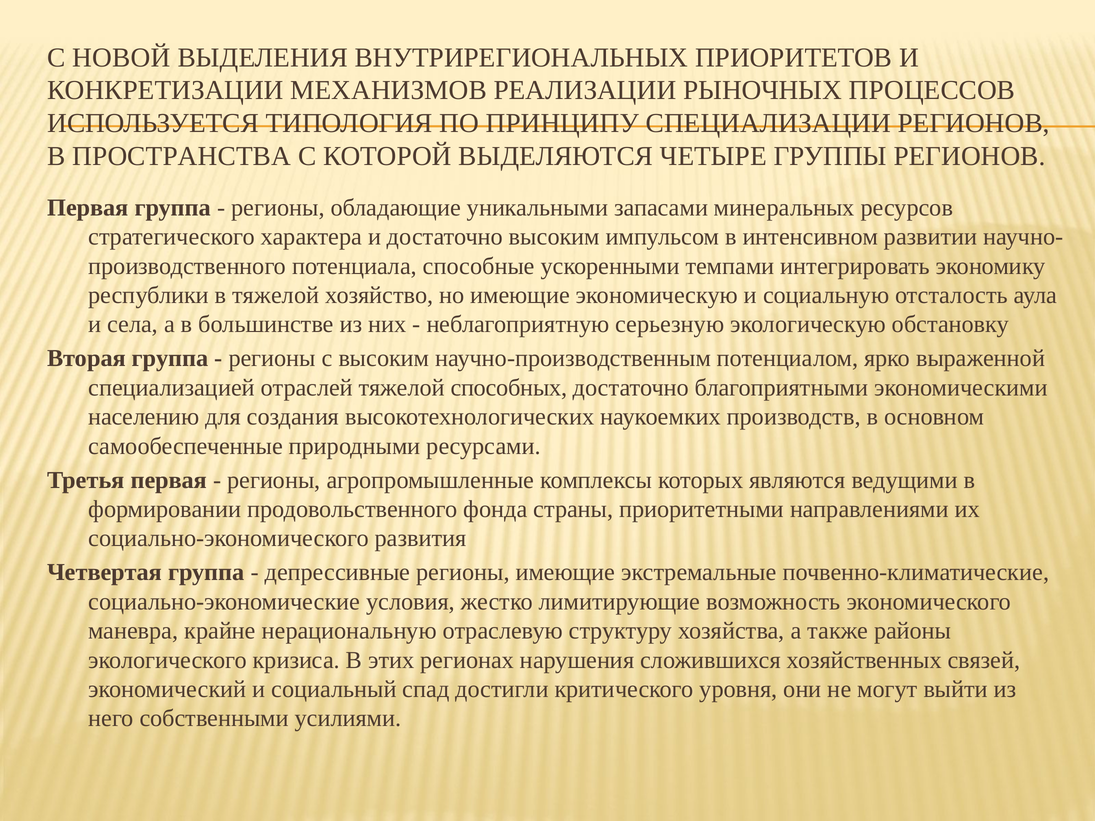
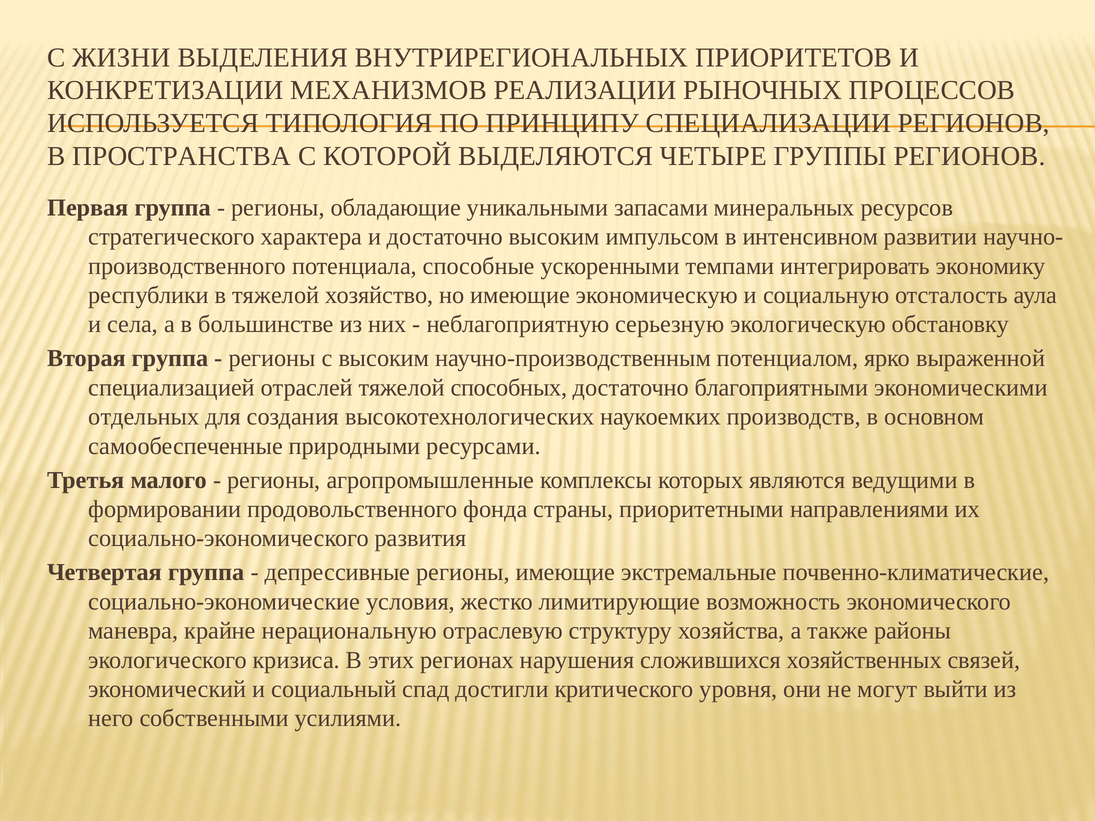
НОВОЙ: НОВОЙ -> ЖИЗНИ (121, 58)
населению: населению -> отдельных (144, 417)
Третья первая: первая -> малого (169, 480)
